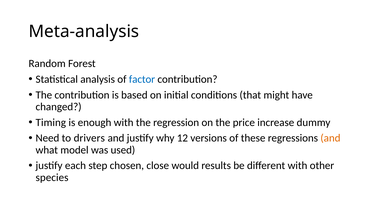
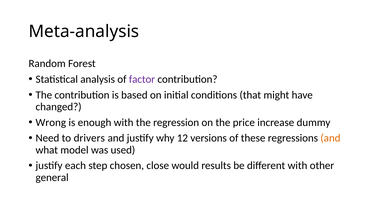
factor colour: blue -> purple (142, 79)
Timing: Timing -> Wrong (51, 122)
species: species -> general (52, 177)
